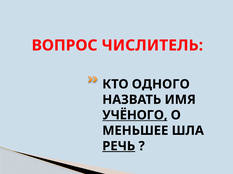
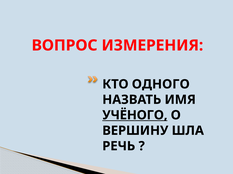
ЧИСЛИТЕЛЬ: ЧИСЛИТЕЛЬ -> ИЗМЕРЕНИЯ (152, 46)
МЕНЬШЕЕ: МЕНЬШЕЕ -> ВЕРШИНУ (135, 131)
РЕЧЬ underline: present -> none (119, 147)
